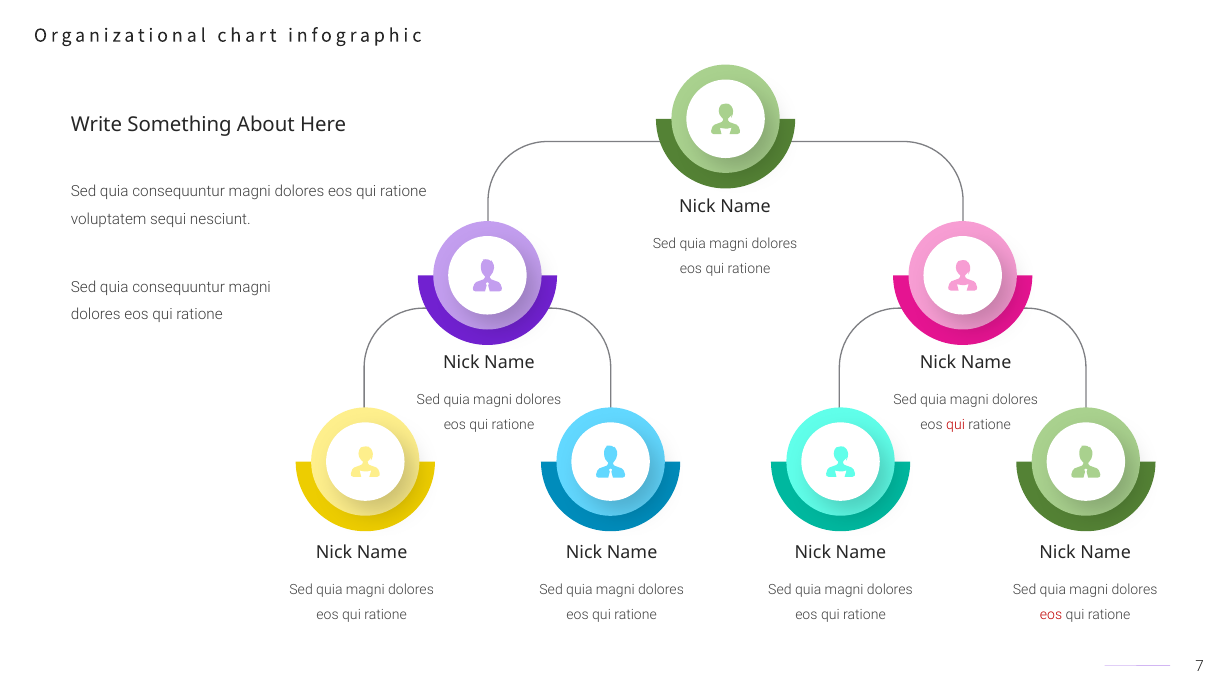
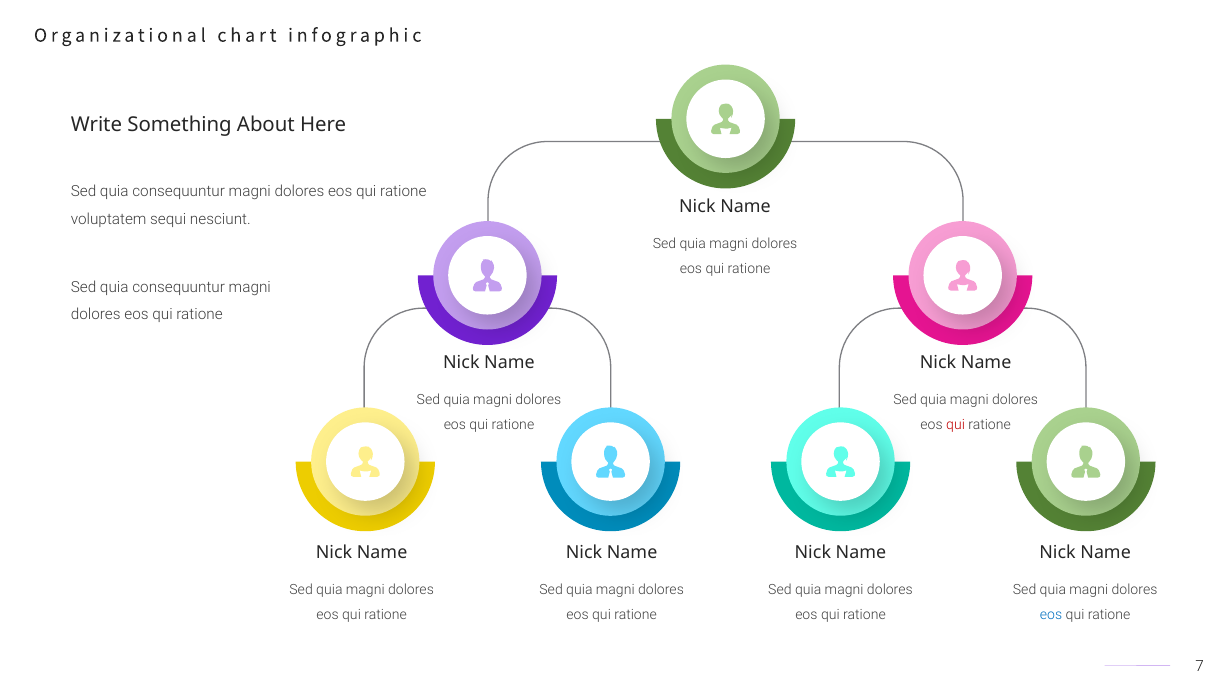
eos colour: red -> blue (1051, 615)
